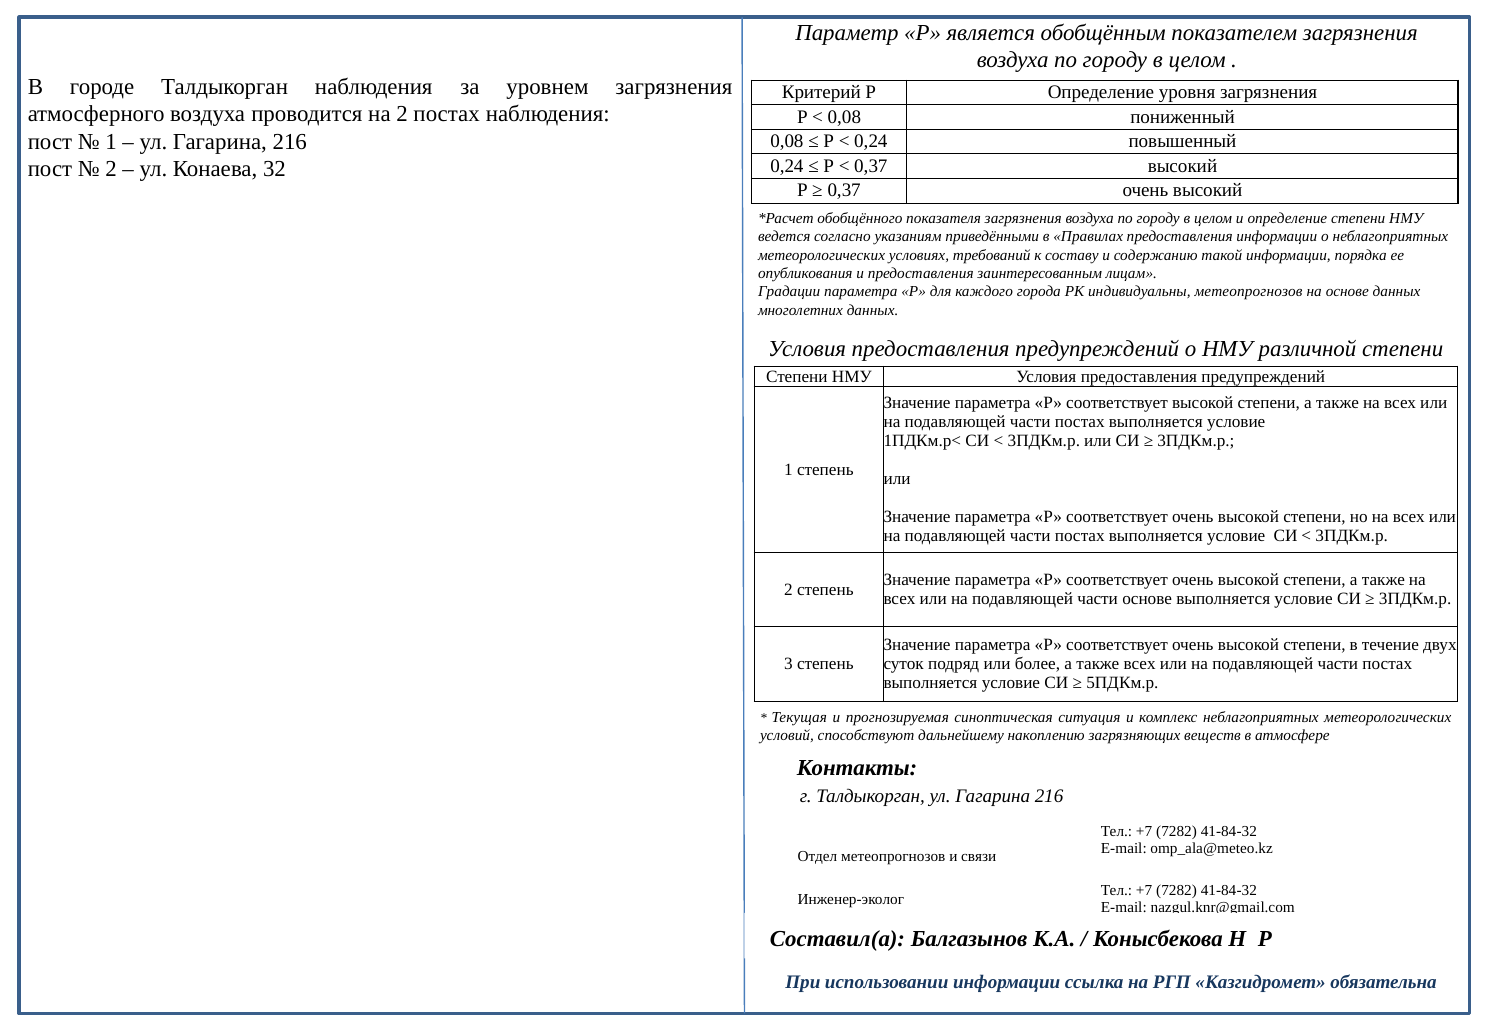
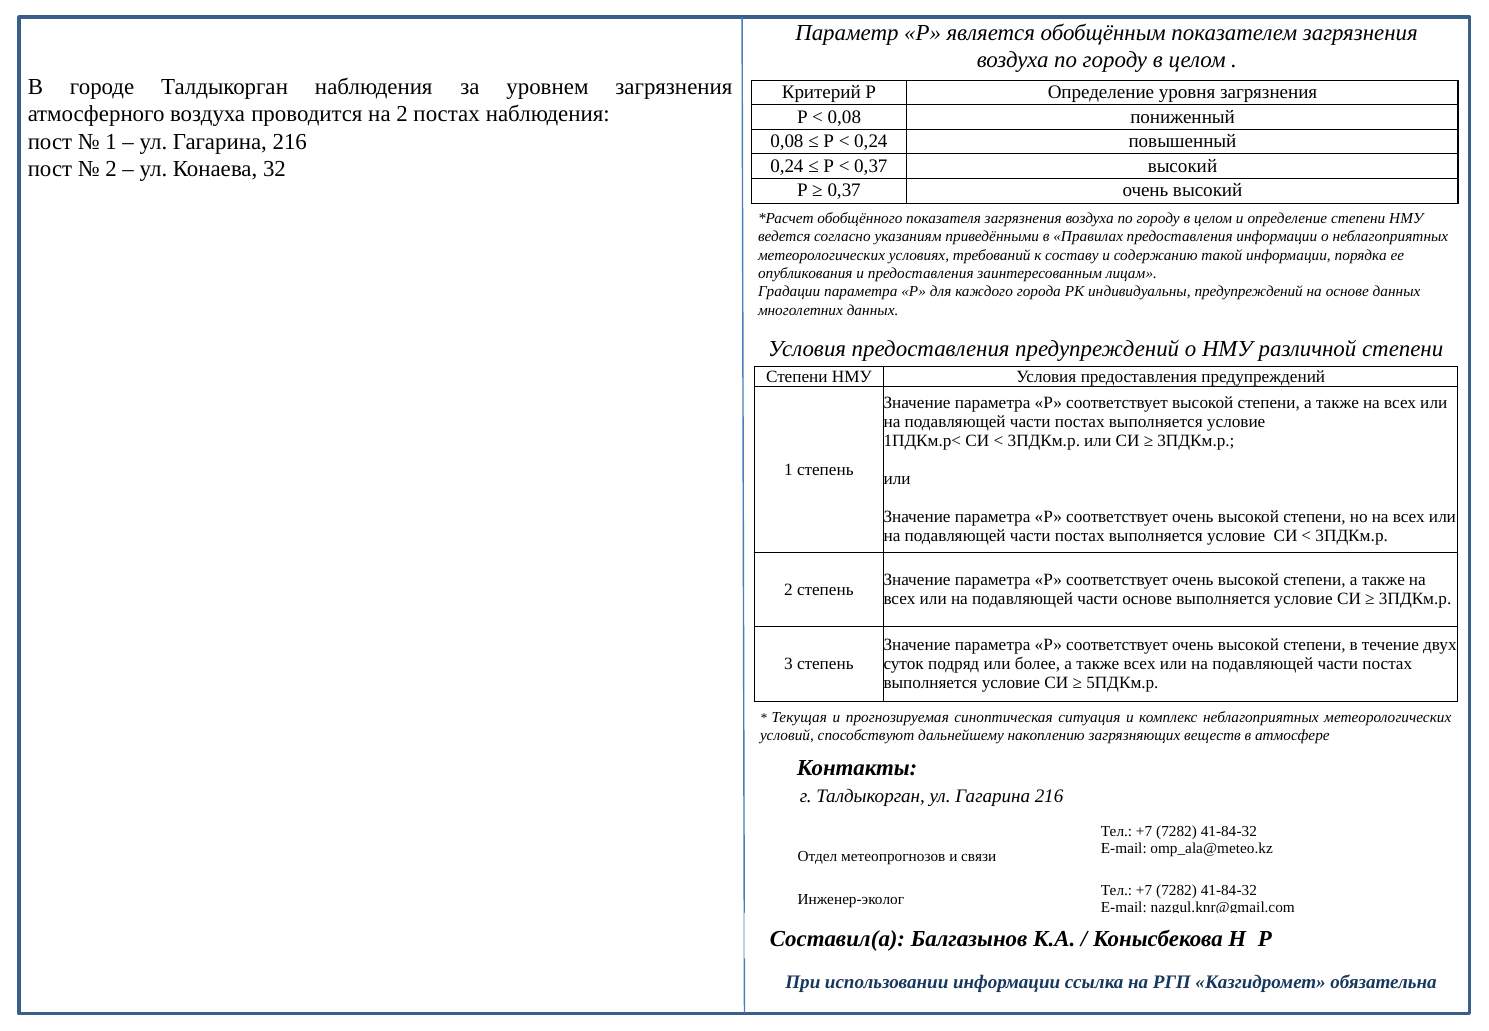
индивидуальны метеопрогнозов: метеопрогнозов -> предупреждений (1249, 292)
